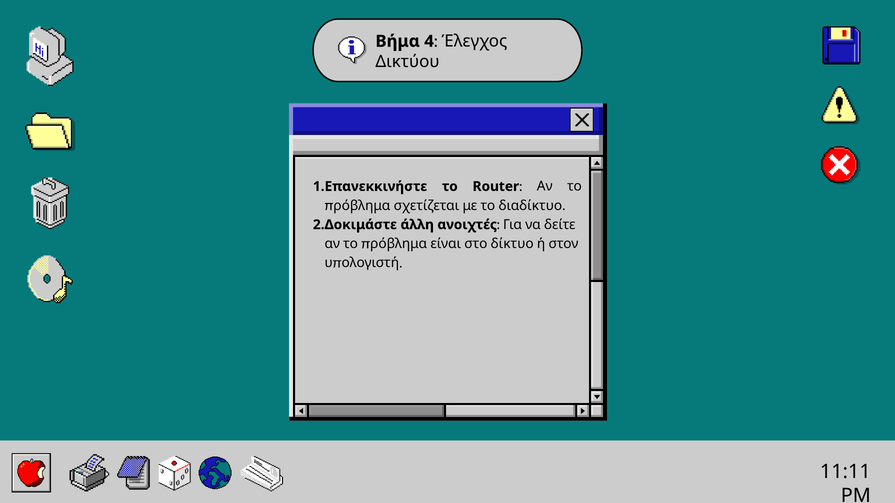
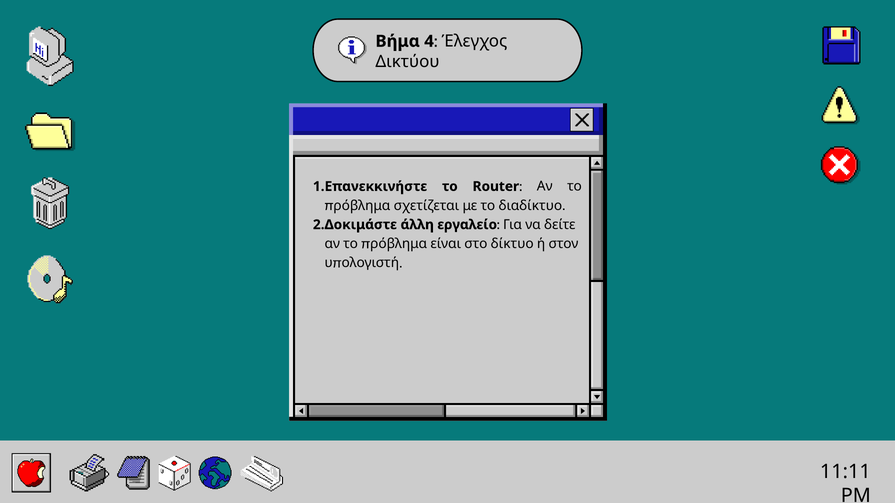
ανοιχτές: ανοιχτές -> εργαλείο (467, 225)
